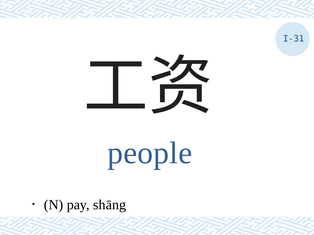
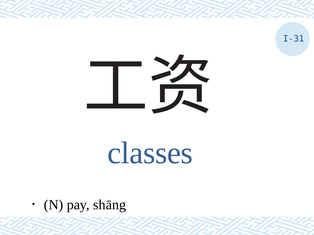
people: people -> classes (150, 153)
